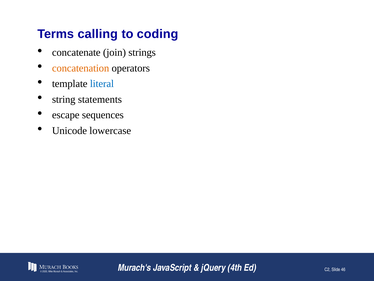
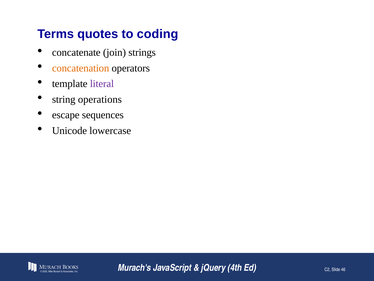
calling: calling -> quotes (98, 34)
literal colour: blue -> purple (102, 84)
statements: statements -> operations (100, 99)
